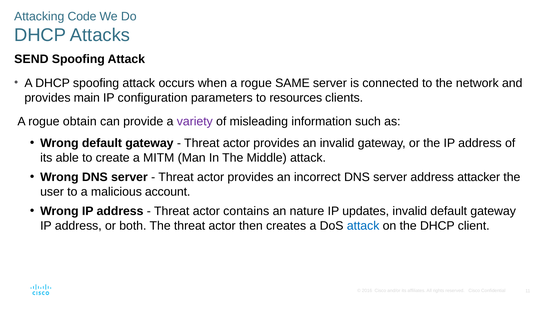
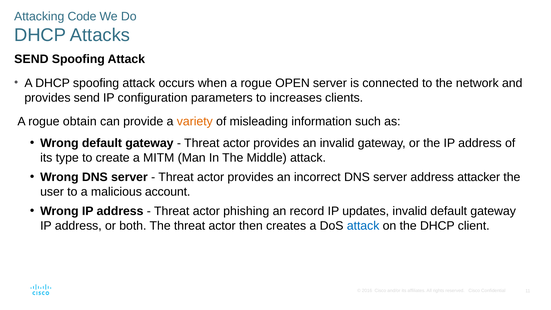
SAME: SAME -> OPEN (292, 83)
provides main: main -> send (87, 98)
resources: resources -> increases (296, 98)
variety colour: purple -> orange (195, 122)
able: able -> type (67, 158)
contains: contains -> phishing (246, 211)
nature: nature -> record (307, 211)
